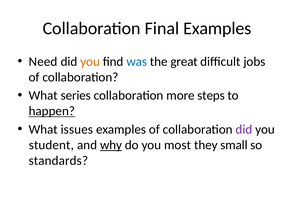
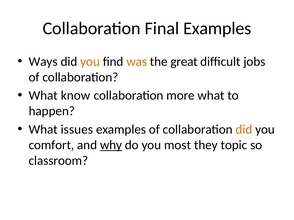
Need: Need -> Ways (43, 62)
was colour: blue -> orange (137, 62)
series: series -> know (76, 96)
more steps: steps -> what (211, 96)
happen underline: present -> none (52, 111)
did colour: purple -> orange (244, 130)
student: student -> comfort (51, 145)
small: small -> topic (234, 145)
standards: standards -> classroom (58, 161)
